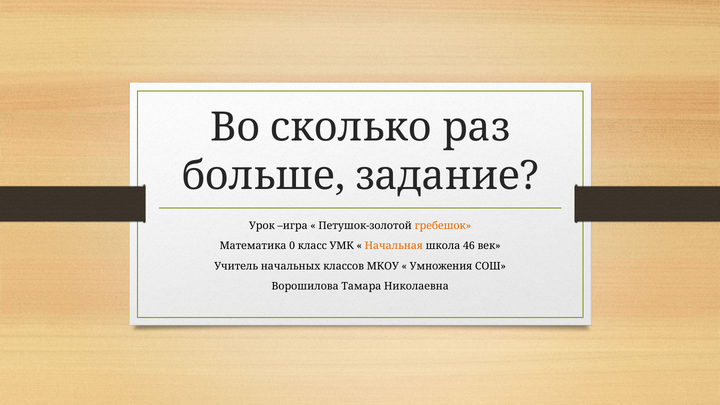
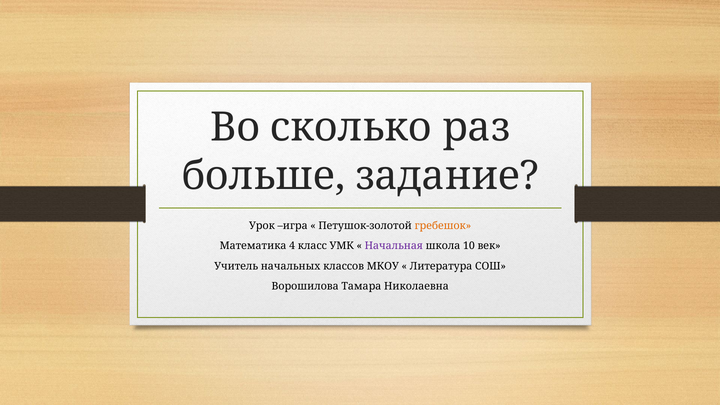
0: 0 -> 4 (292, 246)
Начальная colour: orange -> purple (394, 246)
46: 46 -> 10 (469, 246)
Умножения: Умножения -> Литература (441, 266)
